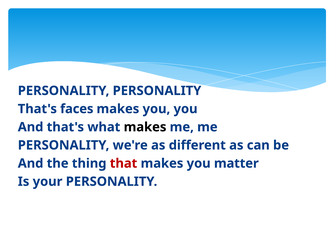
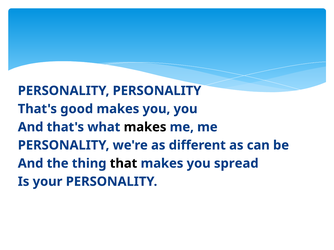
faces: faces -> good (77, 109)
that colour: red -> black (124, 164)
matter: matter -> spread (236, 164)
